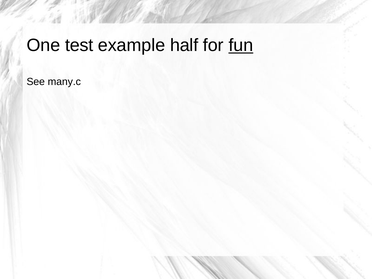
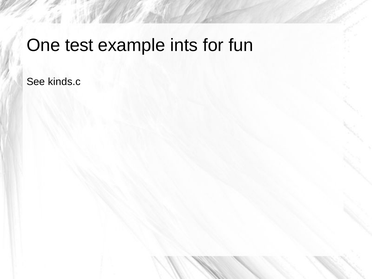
half: half -> ints (184, 45)
fun underline: present -> none (241, 45)
many.c: many.c -> kinds.c (64, 82)
